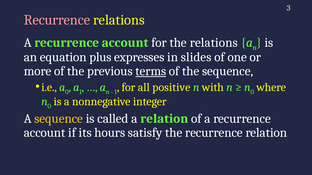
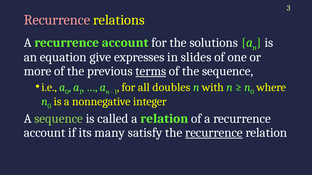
the relations: relations -> solutions (214, 43)
plus: plus -> give (100, 57)
positive: positive -> doubles (171, 88)
sequence colour: yellow -> light green (59, 119)
hours: hours -> many (110, 133)
recurrence underline: none -> present (214, 133)
